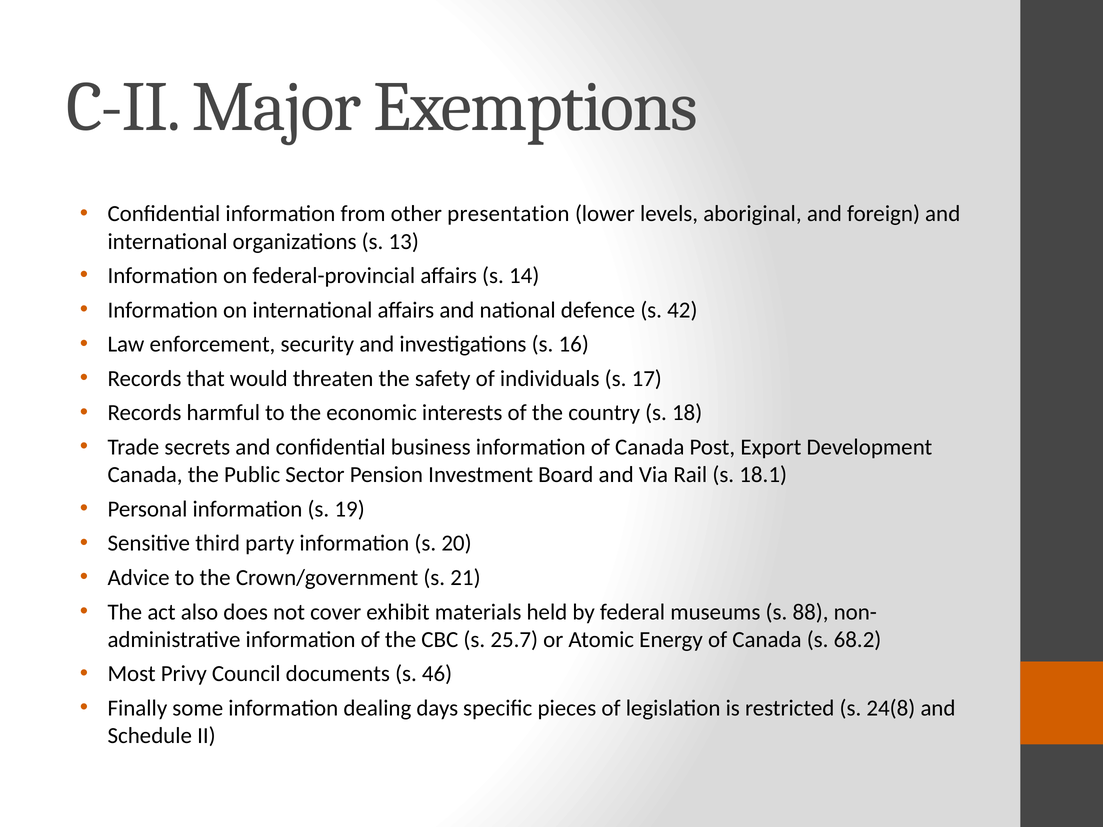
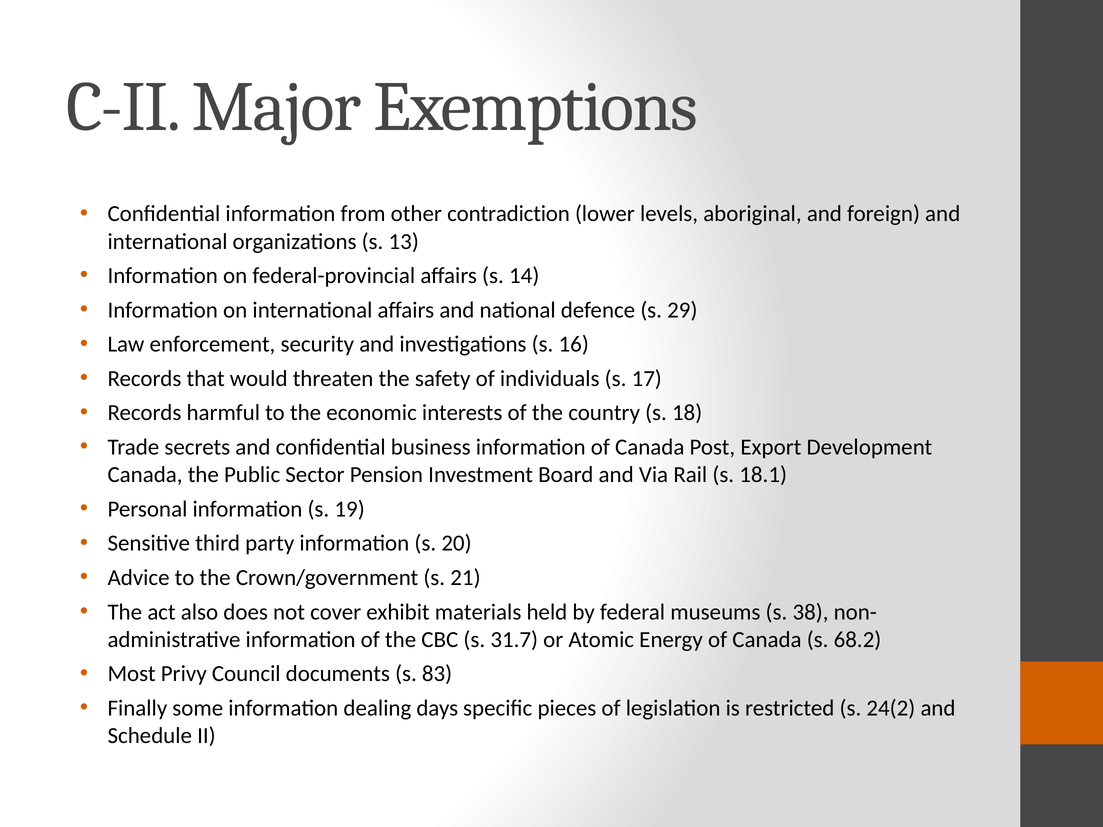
presentation: presentation -> contradiction (509, 214)
42: 42 -> 29 (682, 310)
88: 88 -> 38 (811, 612)
25.7: 25.7 -> 31.7 (514, 640)
46: 46 -> 83 (437, 674)
24(8: 24(8 -> 24(2 (891, 708)
